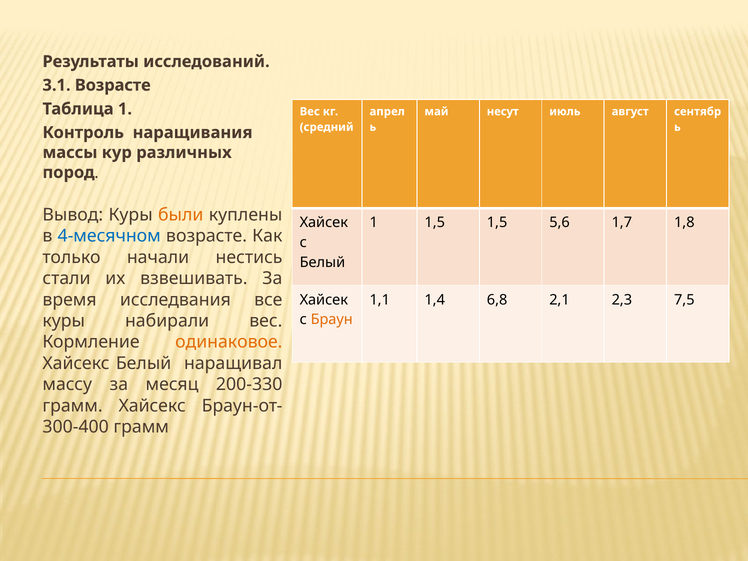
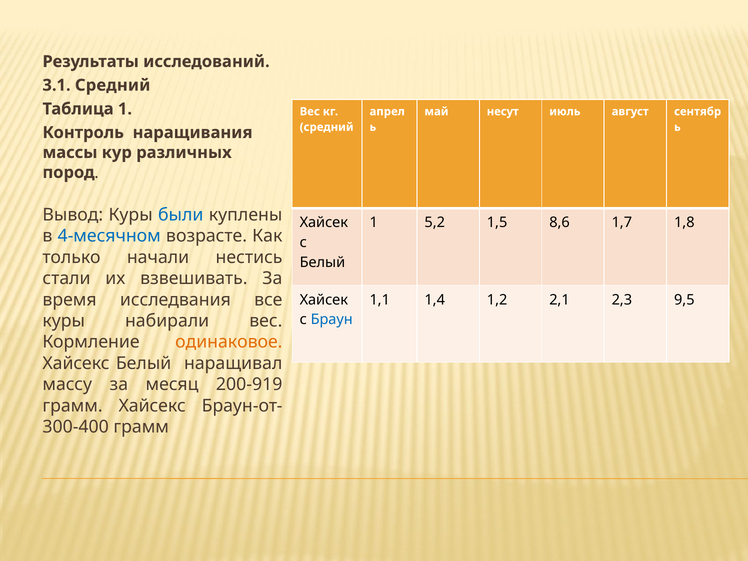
3.1 Возрасте: Возрасте -> Средний (113, 85)
были colour: orange -> blue (181, 215)
1 1,5: 1,5 -> 5,2 (435, 223)
5,6: 5,6 -> 8,6 (560, 223)
6,8: 6,8 -> 1,2 (497, 300)
7,5: 7,5 -> 9,5 (684, 300)
Браун colour: orange -> blue (332, 320)
200-330: 200-330 -> 200-919 (249, 385)
